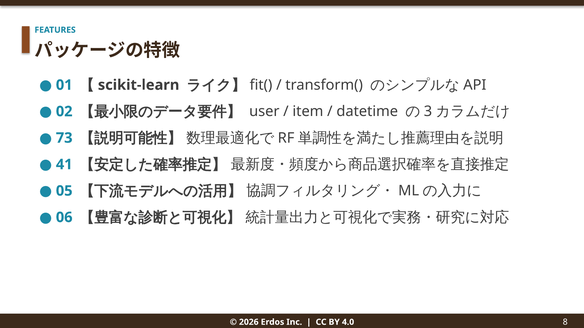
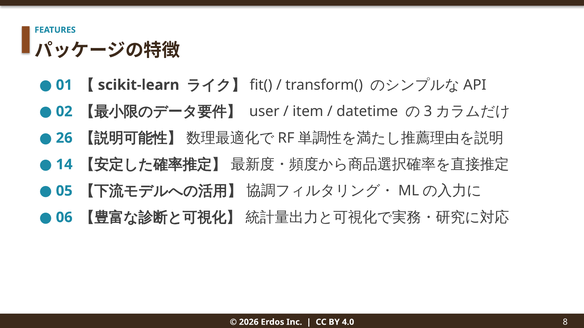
73: 73 -> 26 (64, 138)
41: 41 -> 14 (64, 165)
